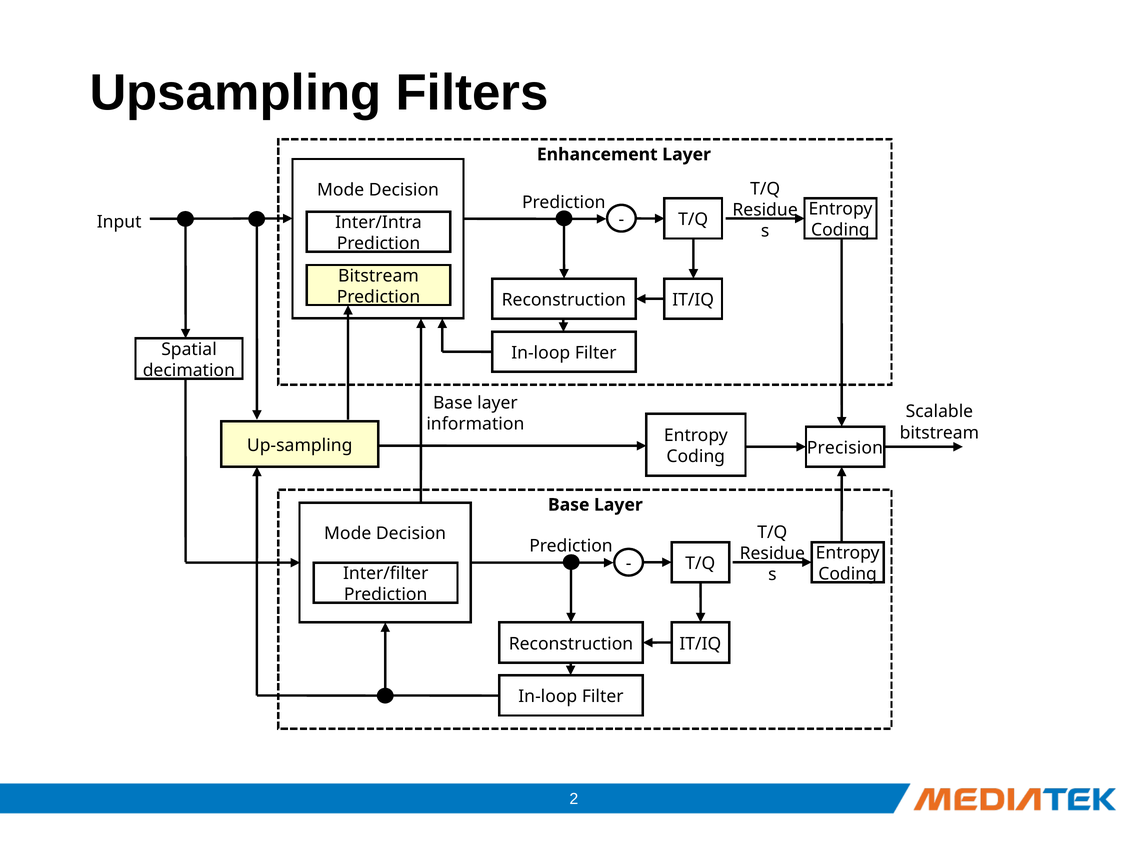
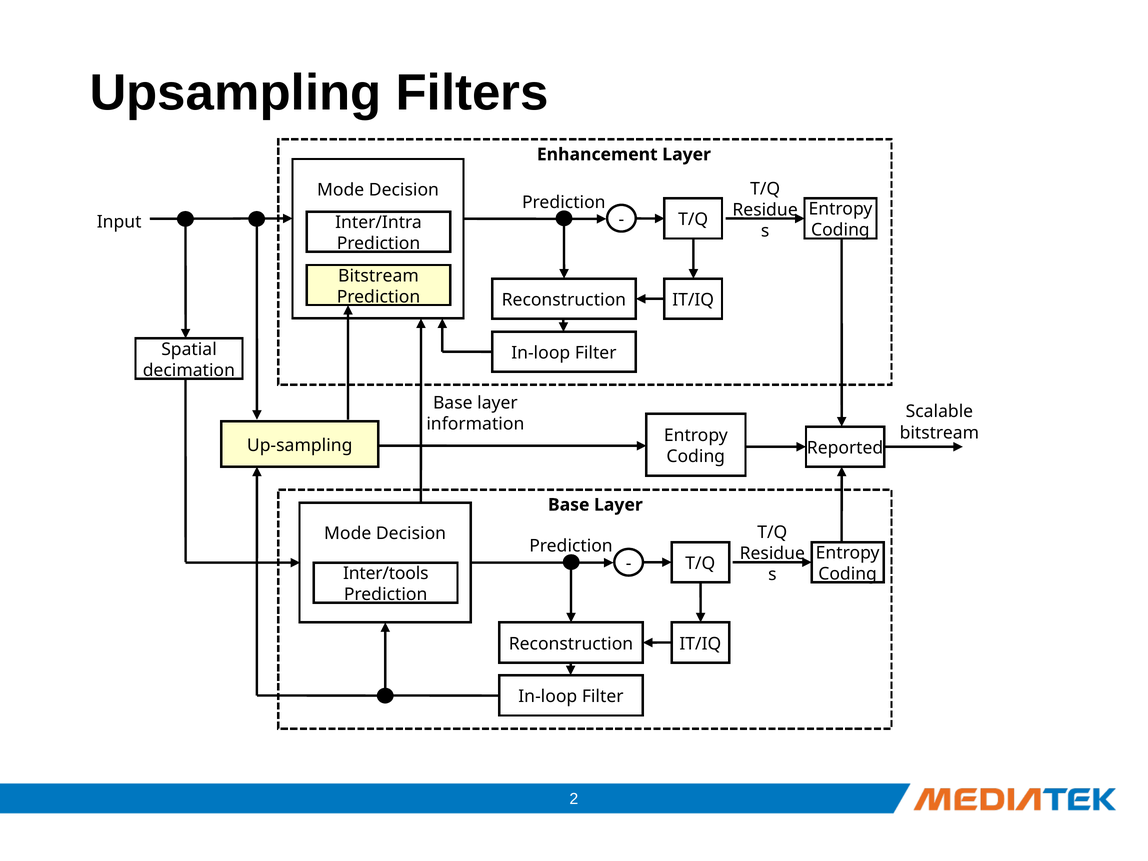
Precision: Precision -> Reported (845, 448)
Inter/filter: Inter/filter -> Inter/tools (386, 573)
